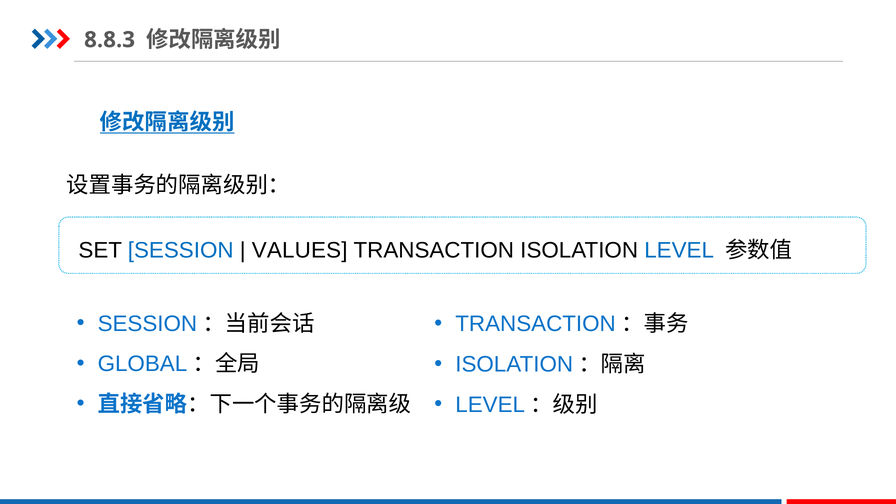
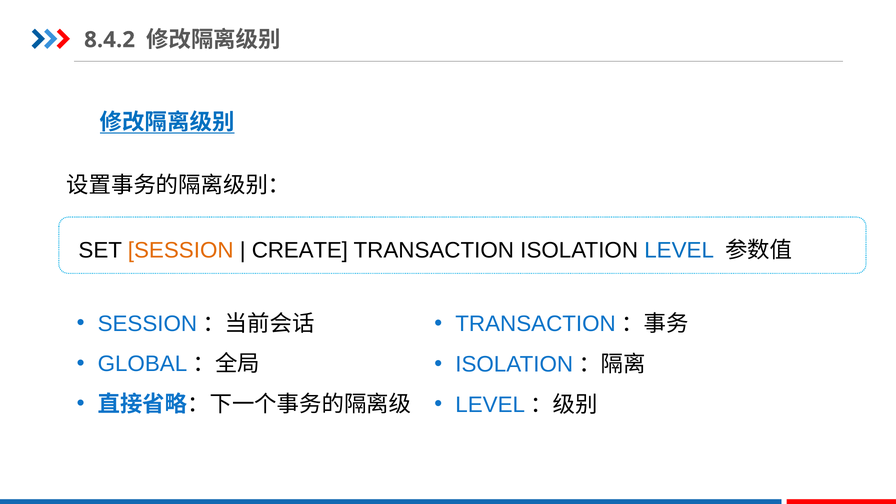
8.8.3: 8.8.3 -> 8.4.2 (110, 40)
SESSION colour: blue -> orange (181, 250)
VALUES: VALUES -> CREATE (300, 250)
